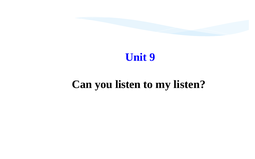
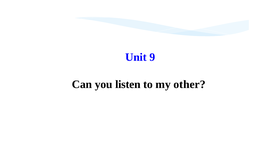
my listen: listen -> other (190, 85)
